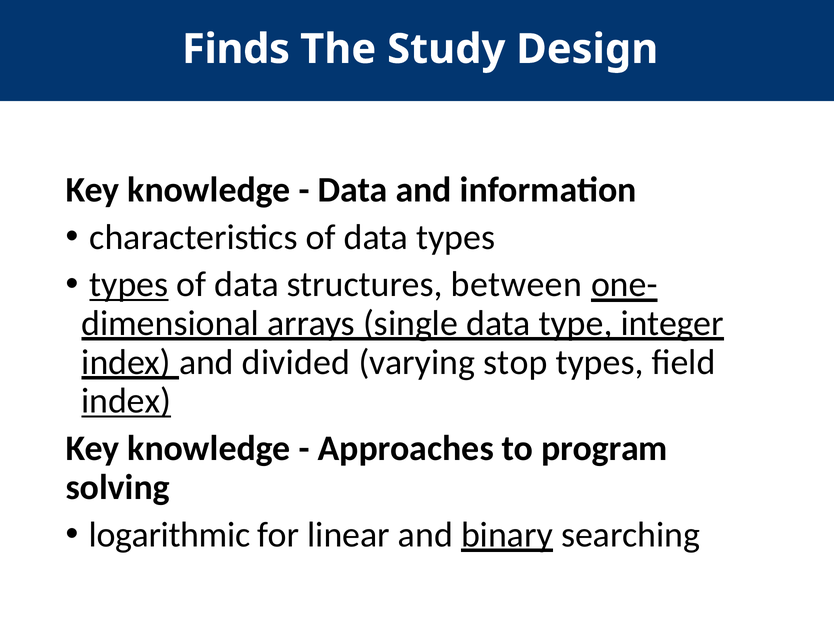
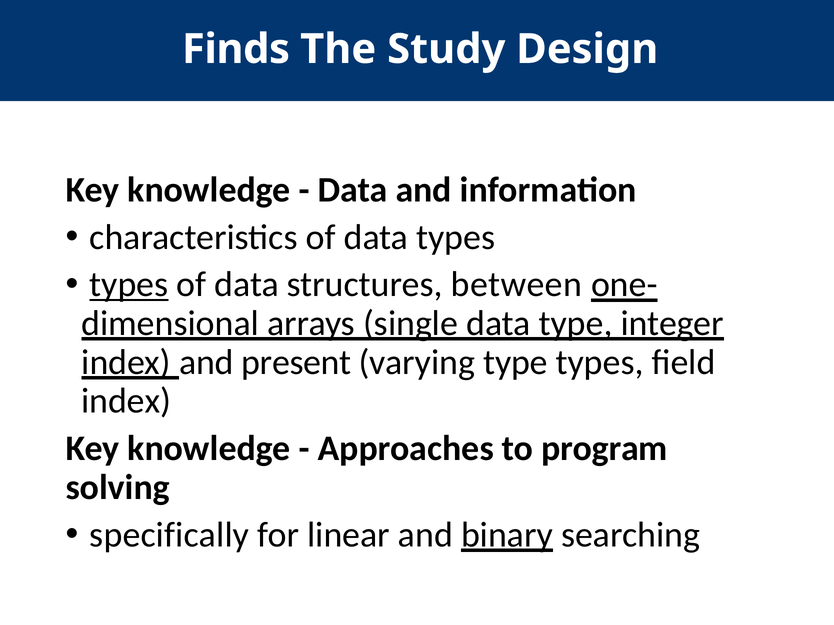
divided: divided -> present (296, 362)
varying stop: stop -> type (515, 362)
index underline: present -> none (126, 401)
logarithmic: logarithmic -> specifically (169, 535)
